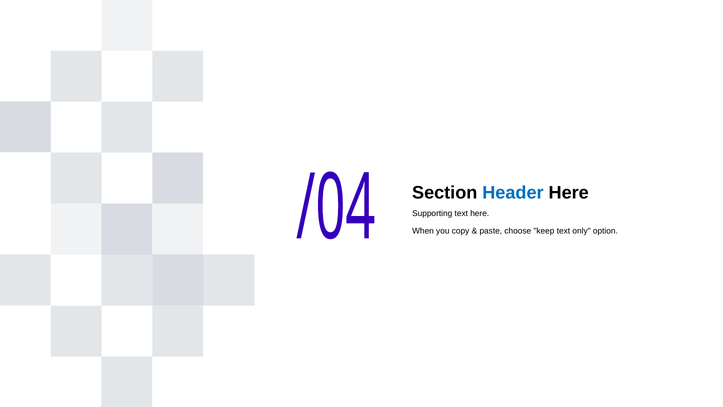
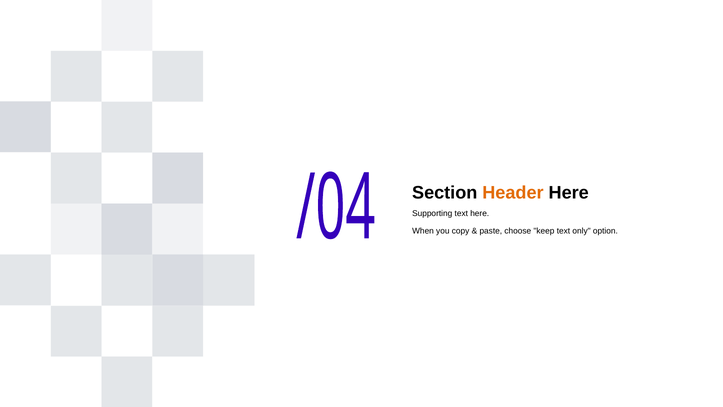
Header colour: blue -> orange (513, 193)
